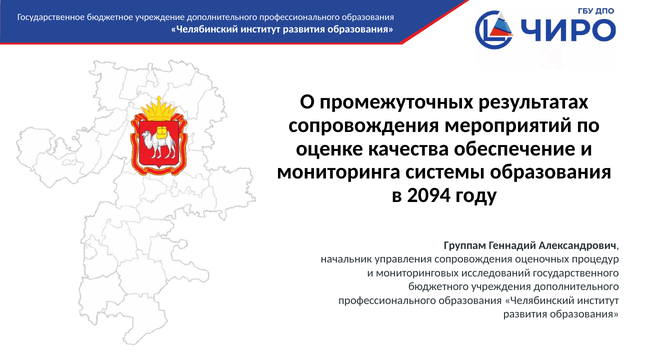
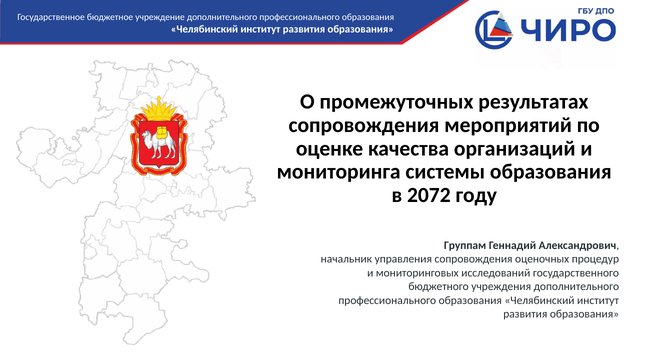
обеспечение: обеспечение -> организаций (515, 148)
2094: 2094 -> 2072 (429, 195)
